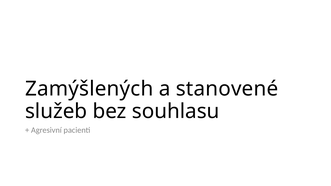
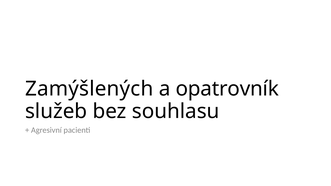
stanovené: stanovené -> opatrovník (227, 89)
